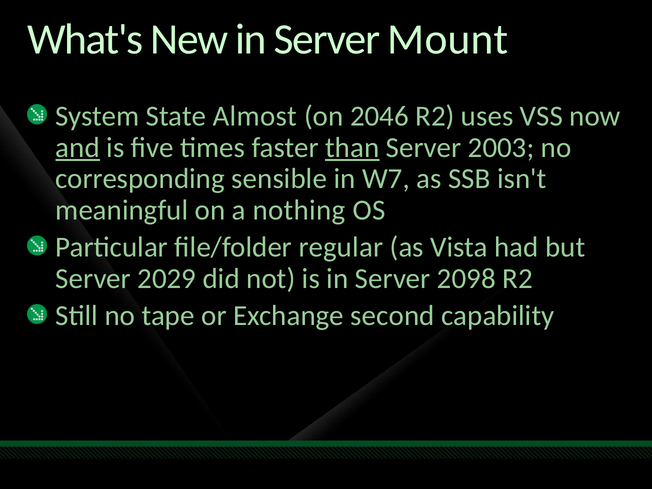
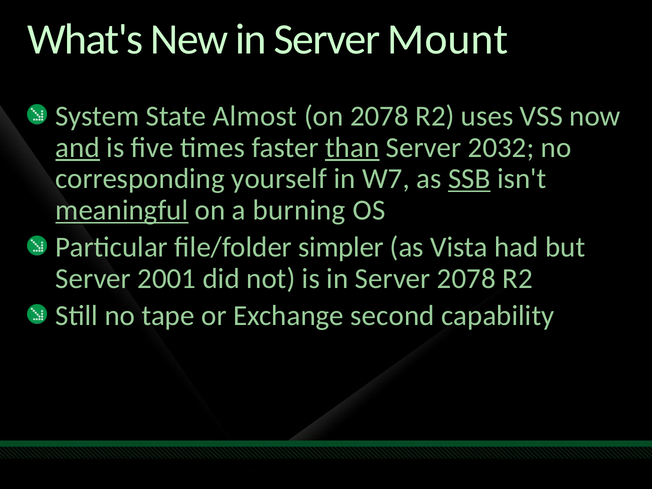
on 2046: 2046 -> 2078 (379, 116)
2003: 2003 -> 2032 (501, 148)
sensible: sensible -> yourself (279, 179)
SSB underline: none -> present (469, 179)
meaningful underline: none -> present (122, 210)
nothing: nothing -> burning (299, 210)
regular: regular -> simpler (341, 247)
2029: 2029 -> 2001 (167, 279)
Server 2098: 2098 -> 2078 (466, 279)
